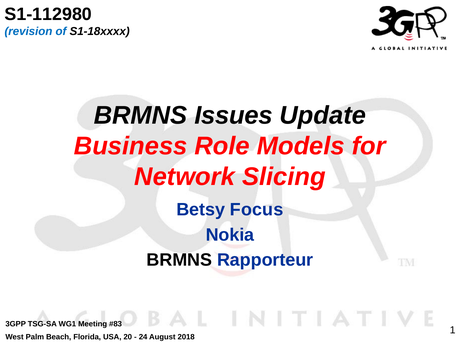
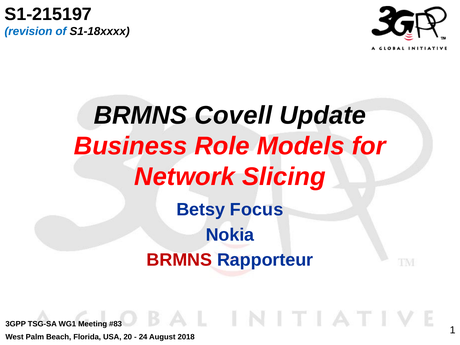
S1-112980: S1-112980 -> S1-215197 (48, 14)
Issues: Issues -> Covell (233, 115)
BRMNS colour: black -> red (179, 260)
